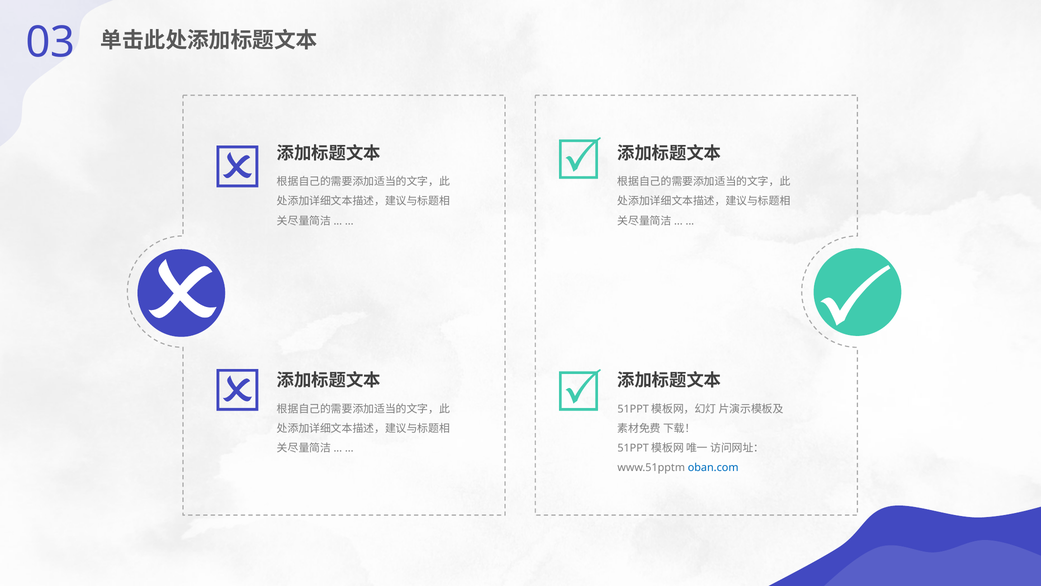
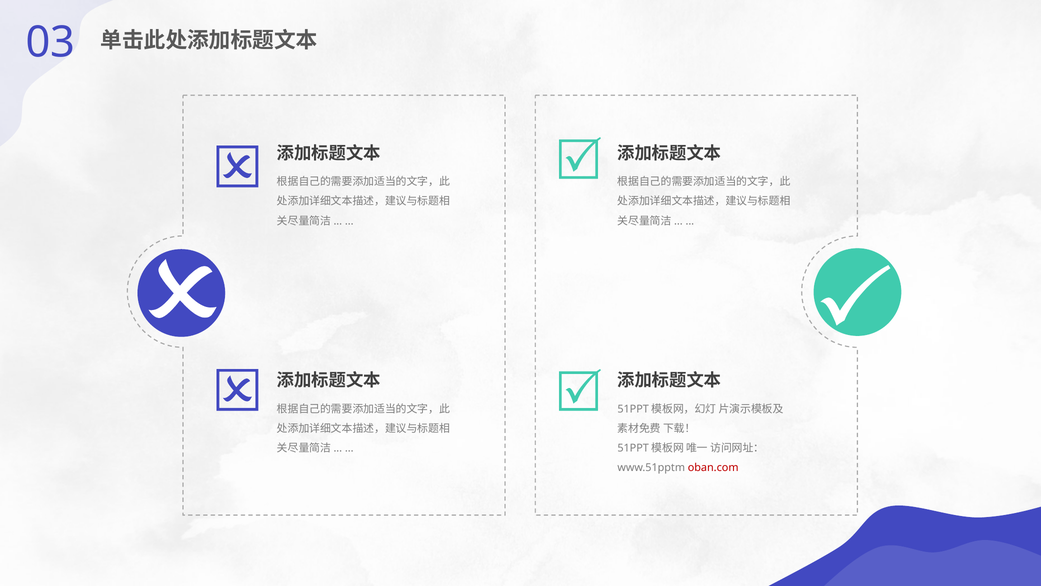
oban.com colour: blue -> red (713, 467)
